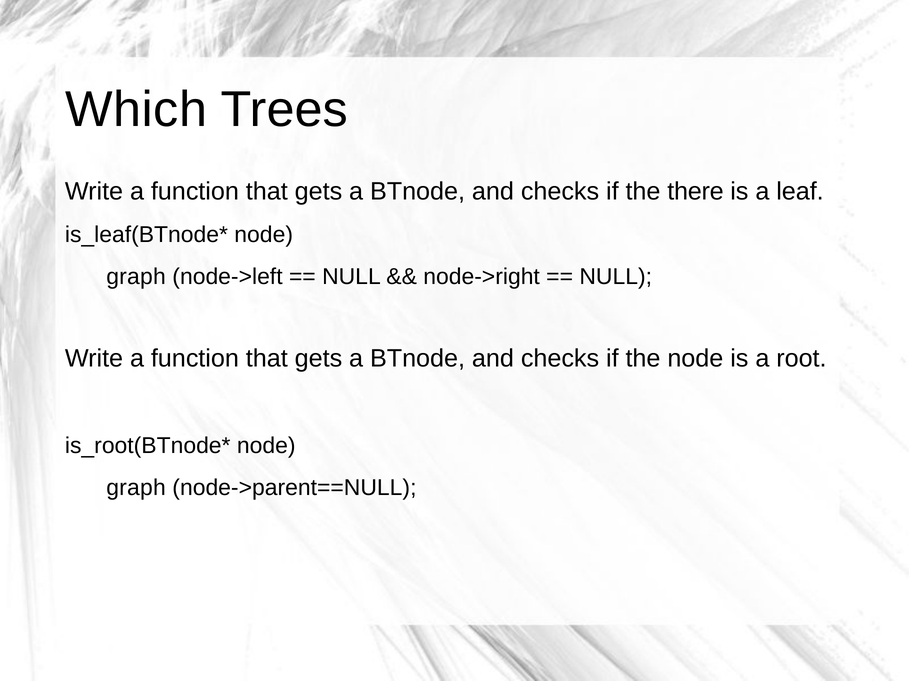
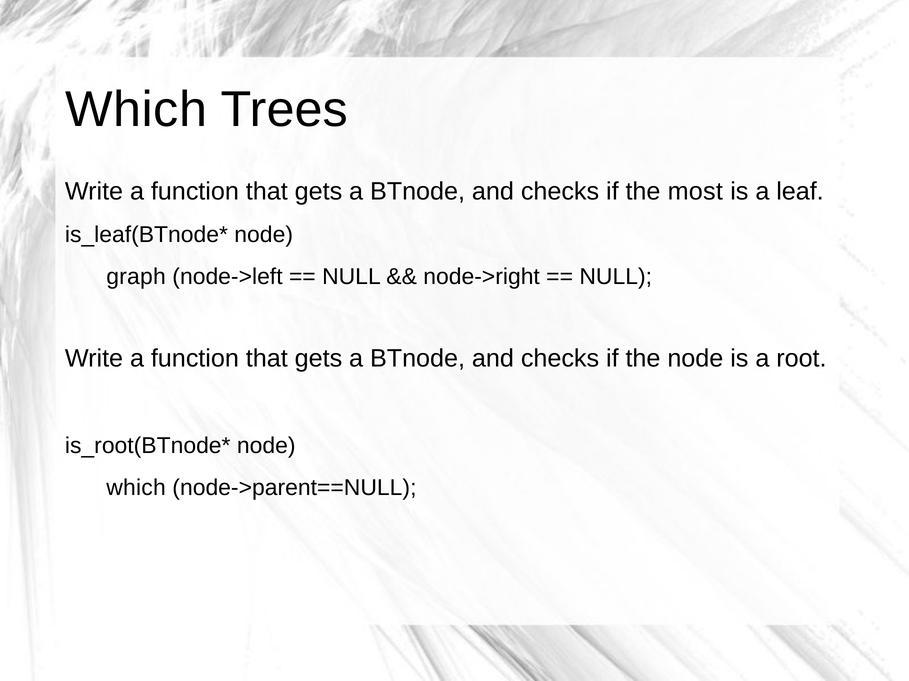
there: there -> most (695, 192)
graph: graph -> which (136, 488)
